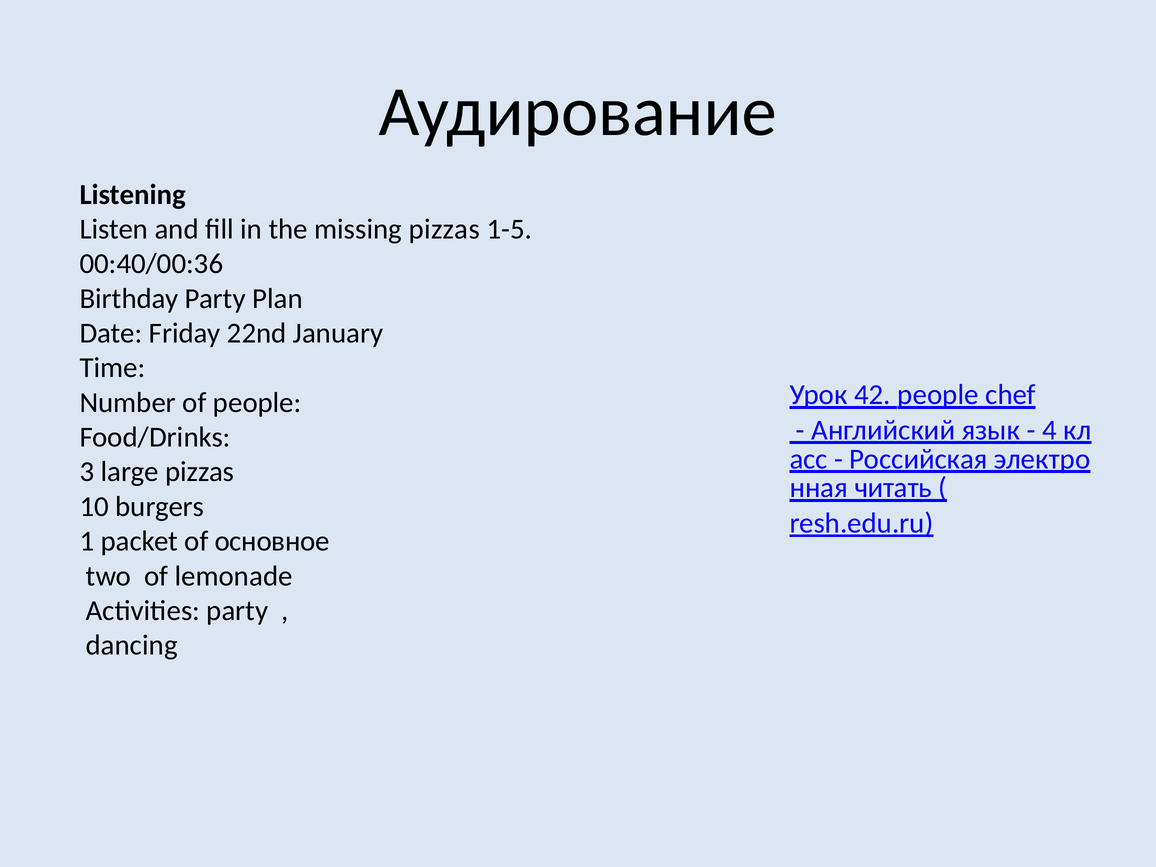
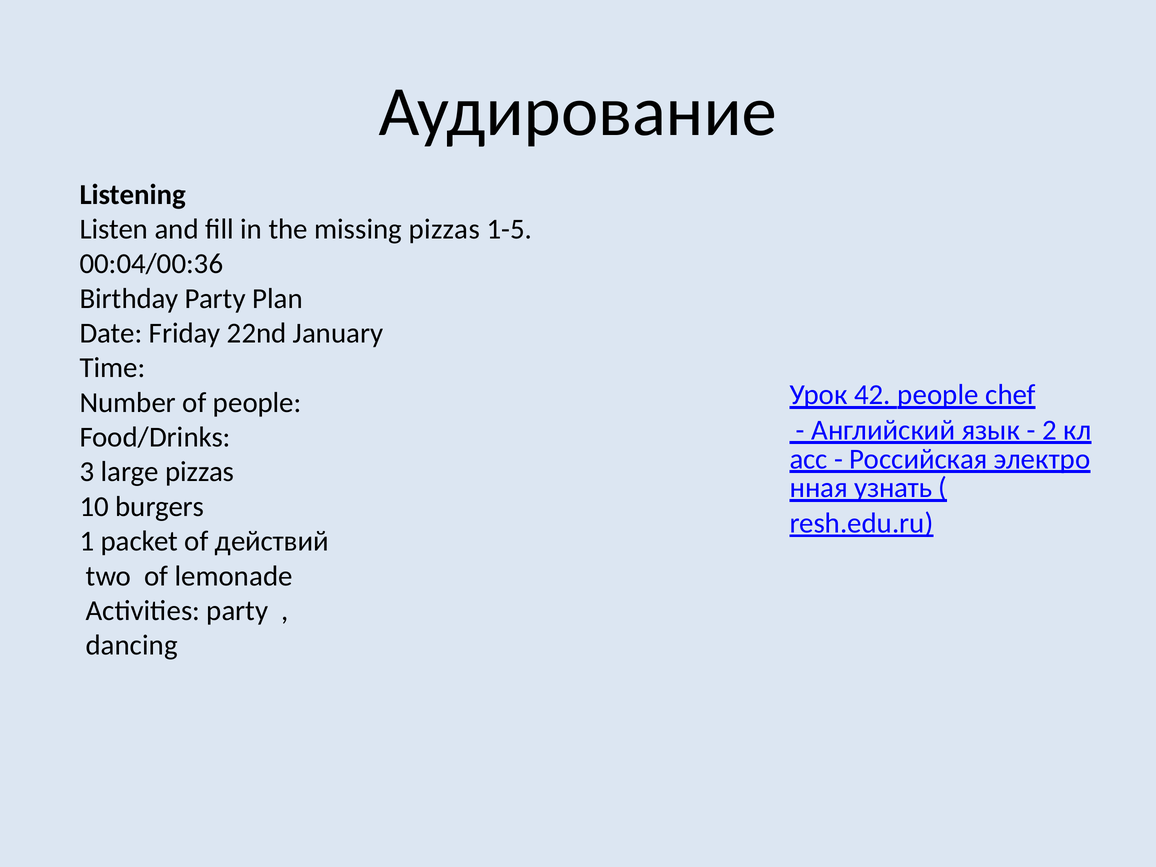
00:40/00:36: 00:40/00:36 -> 00:04/00:36 (151, 264)
4: 4 -> 2 (1049, 430)
читать: читать -> узнать (893, 488)
основное: основное -> действий (272, 541)
